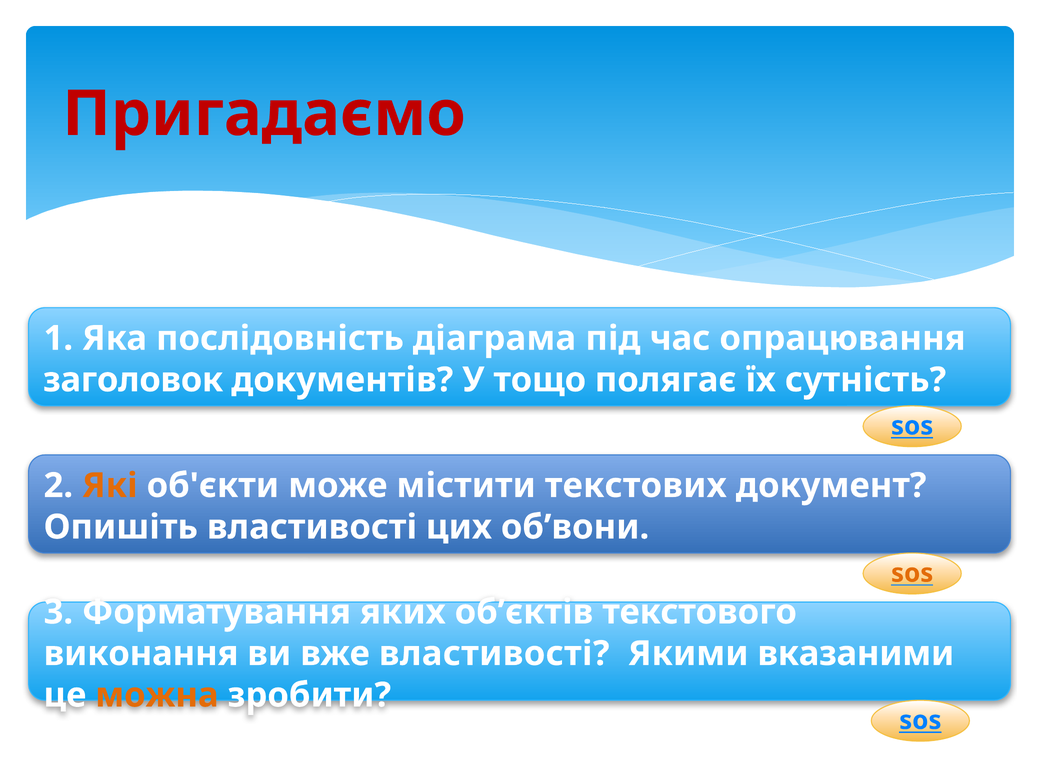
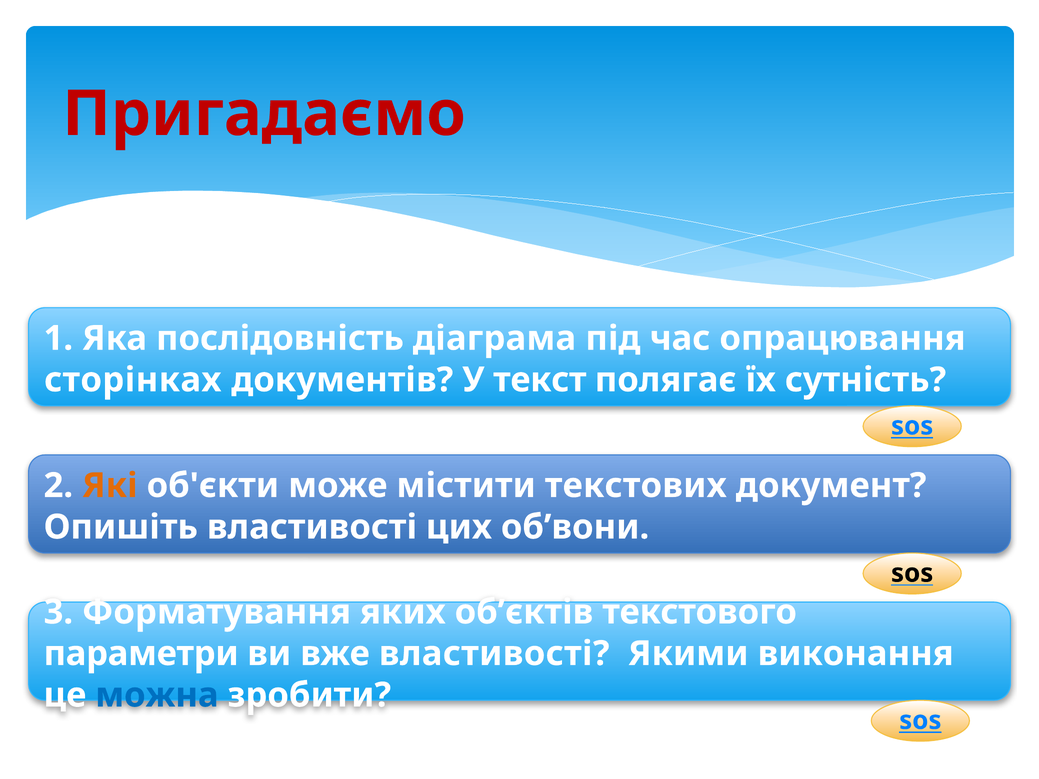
заголовок: заголовок -> сторінках (133, 380)
тощо: тощо -> текст (540, 380)
sos colour: orange -> black (912, 573)
виконання: виконання -> параметри (141, 654)
вказаними: вказаними -> виконання (856, 654)
можна colour: orange -> blue (157, 695)
